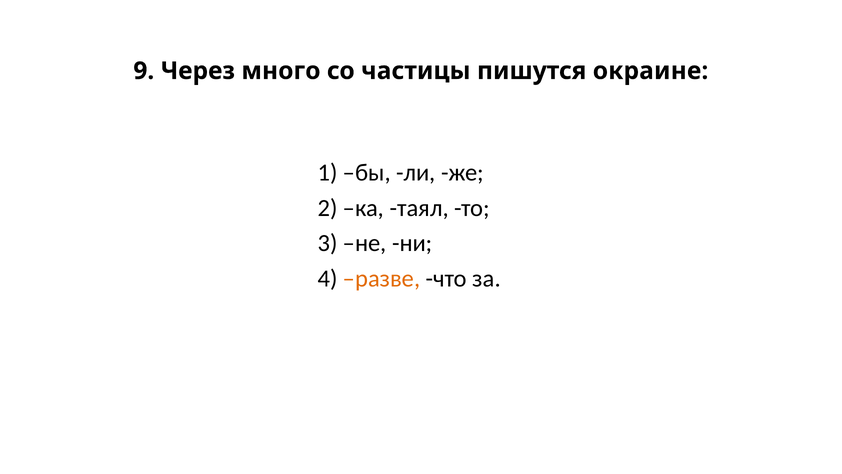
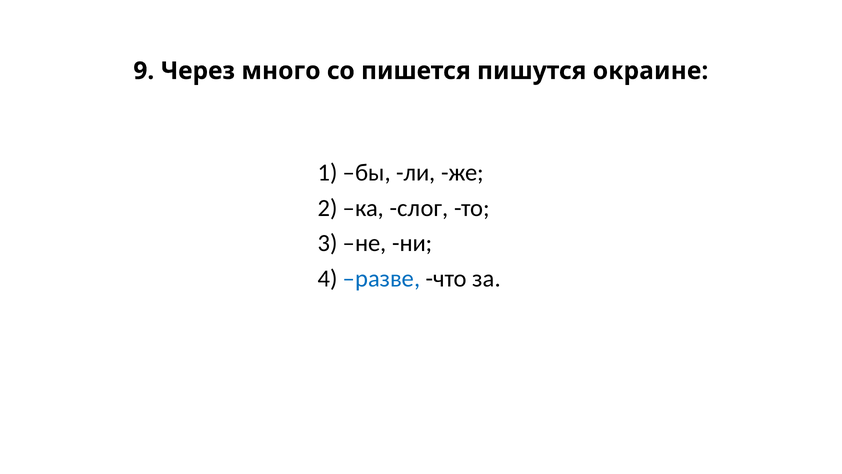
частицы: частицы -> пишется (416, 71)
таял: таял -> слог (419, 208)
разве colour: orange -> blue (382, 278)
